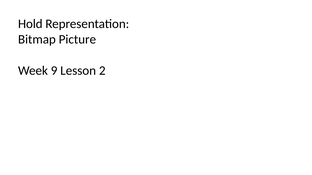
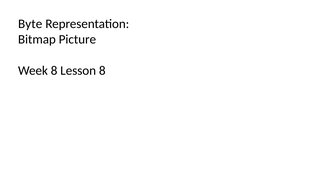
Hold: Hold -> Byte (30, 24)
Week 9: 9 -> 8 (54, 71)
Lesson 2: 2 -> 8 (102, 71)
